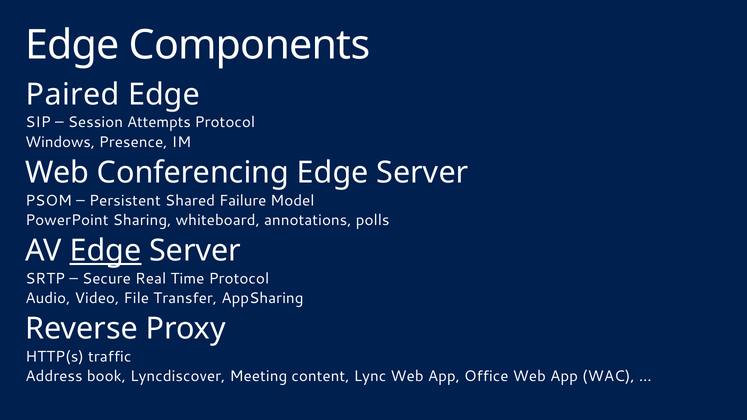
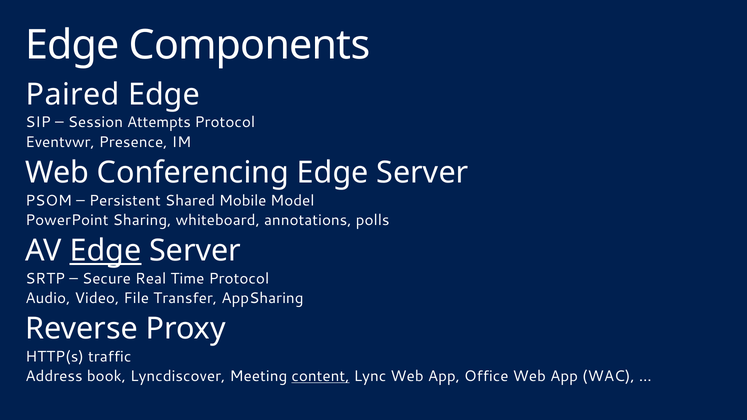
Windows: Windows -> Eventvwr (60, 142)
Failure: Failure -> Mobile (243, 201)
content underline: none -> present (320, 376)
